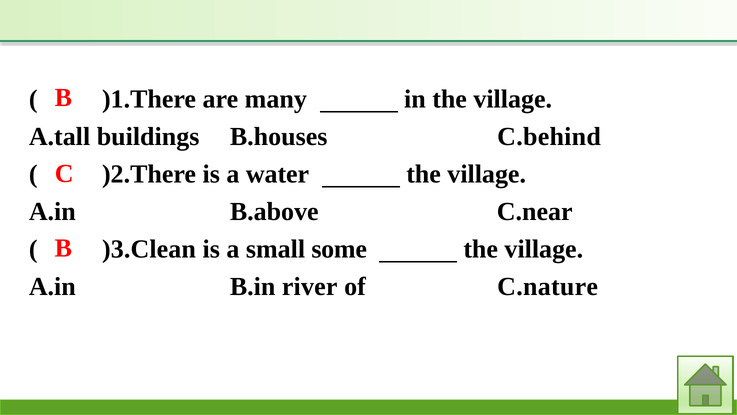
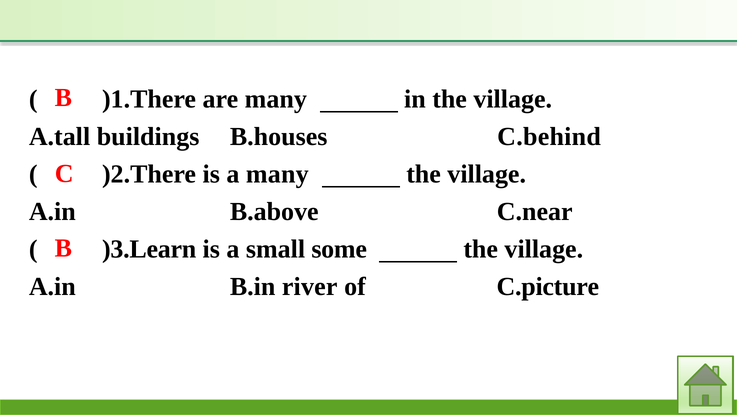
a water: water -> many (277, 174)
)3.Clean: )3.Clean -> )3.Learn (149, 249)
C.nature: C.nature -> C.picture (548, 286)
